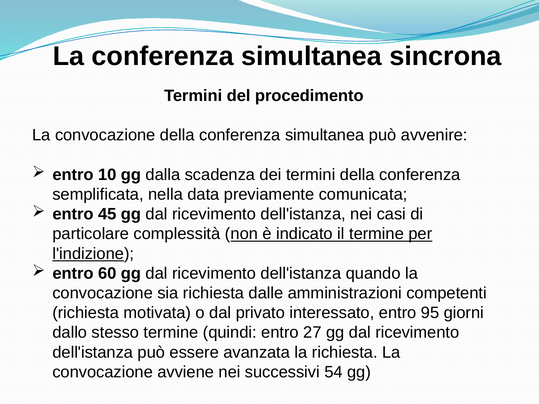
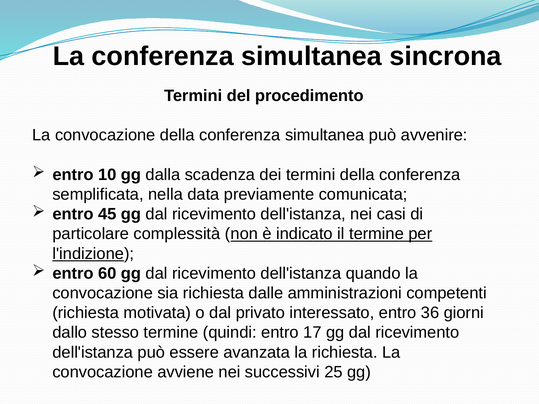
95: 95 -> 36 (430, 313)
27: 27 -> 17 (312, 333)
54: 54 -> 25 (334, 372)
